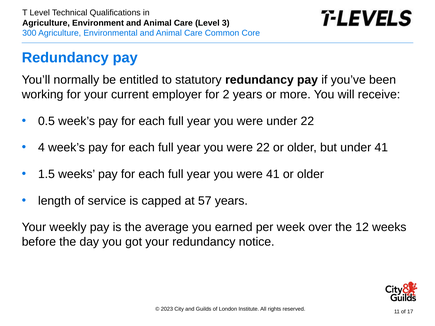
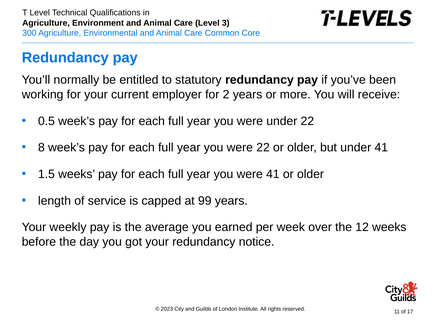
4: 4 -> 8 (41, 148)
57: 57 -> 99 (205, 201)
